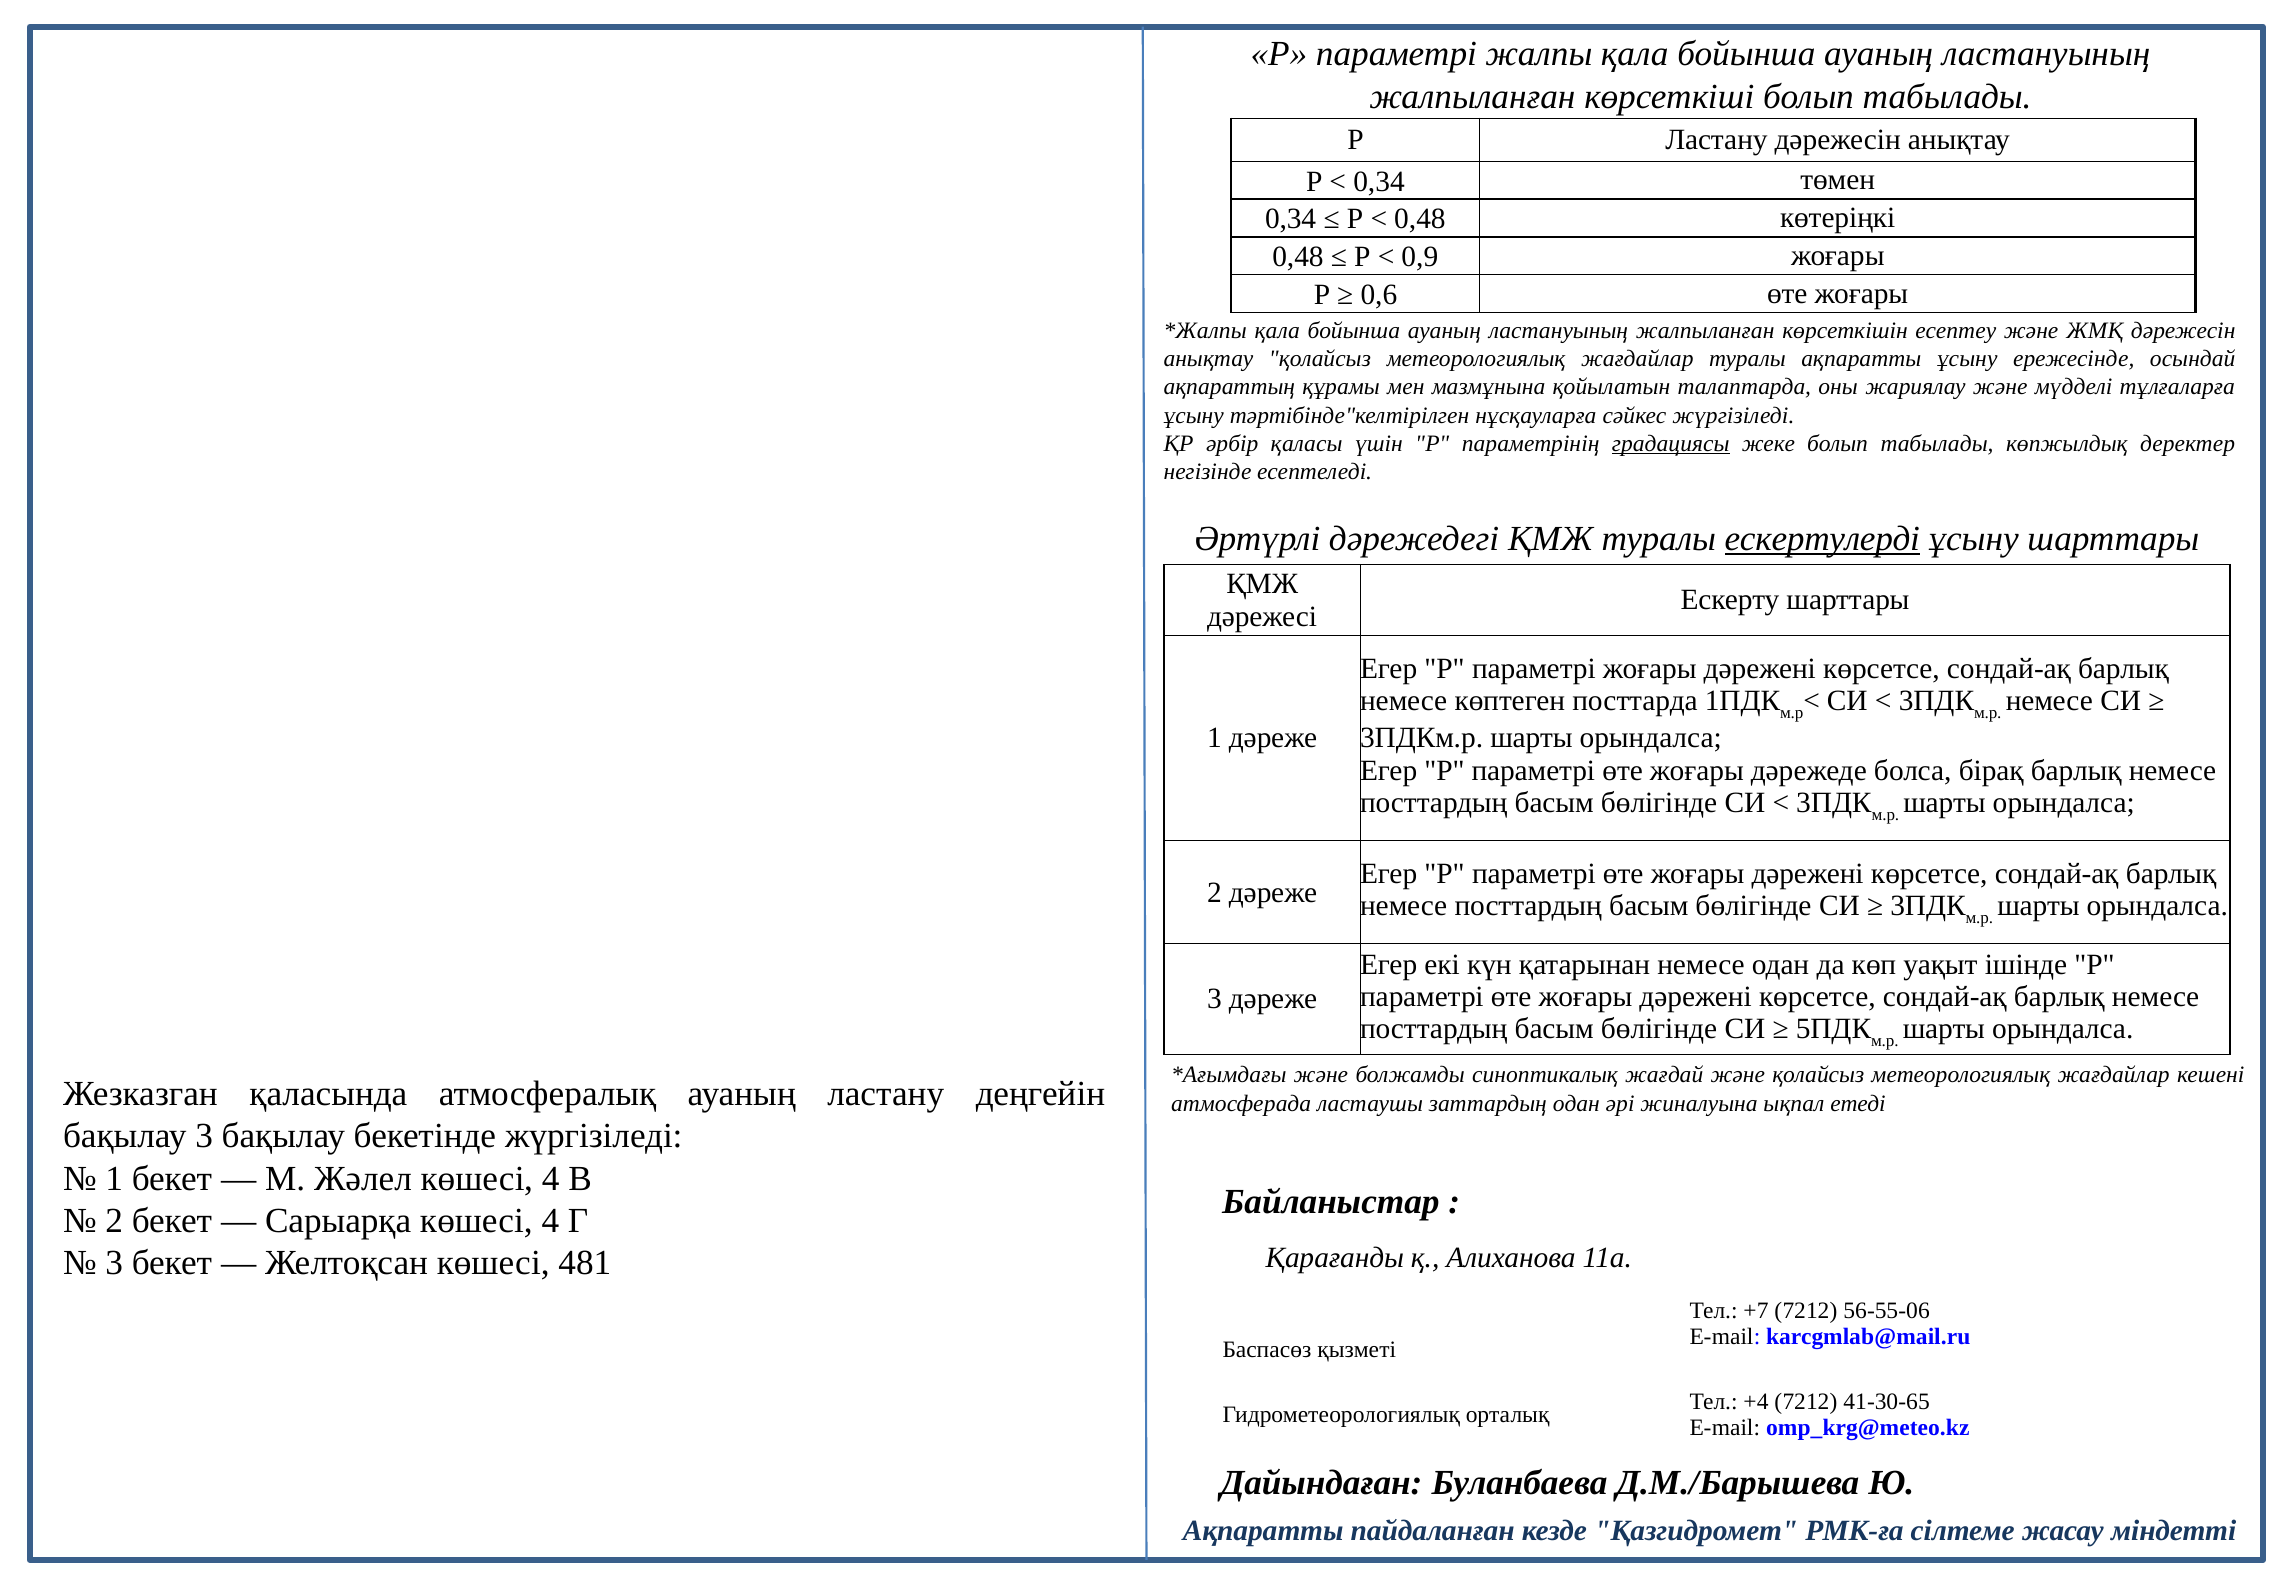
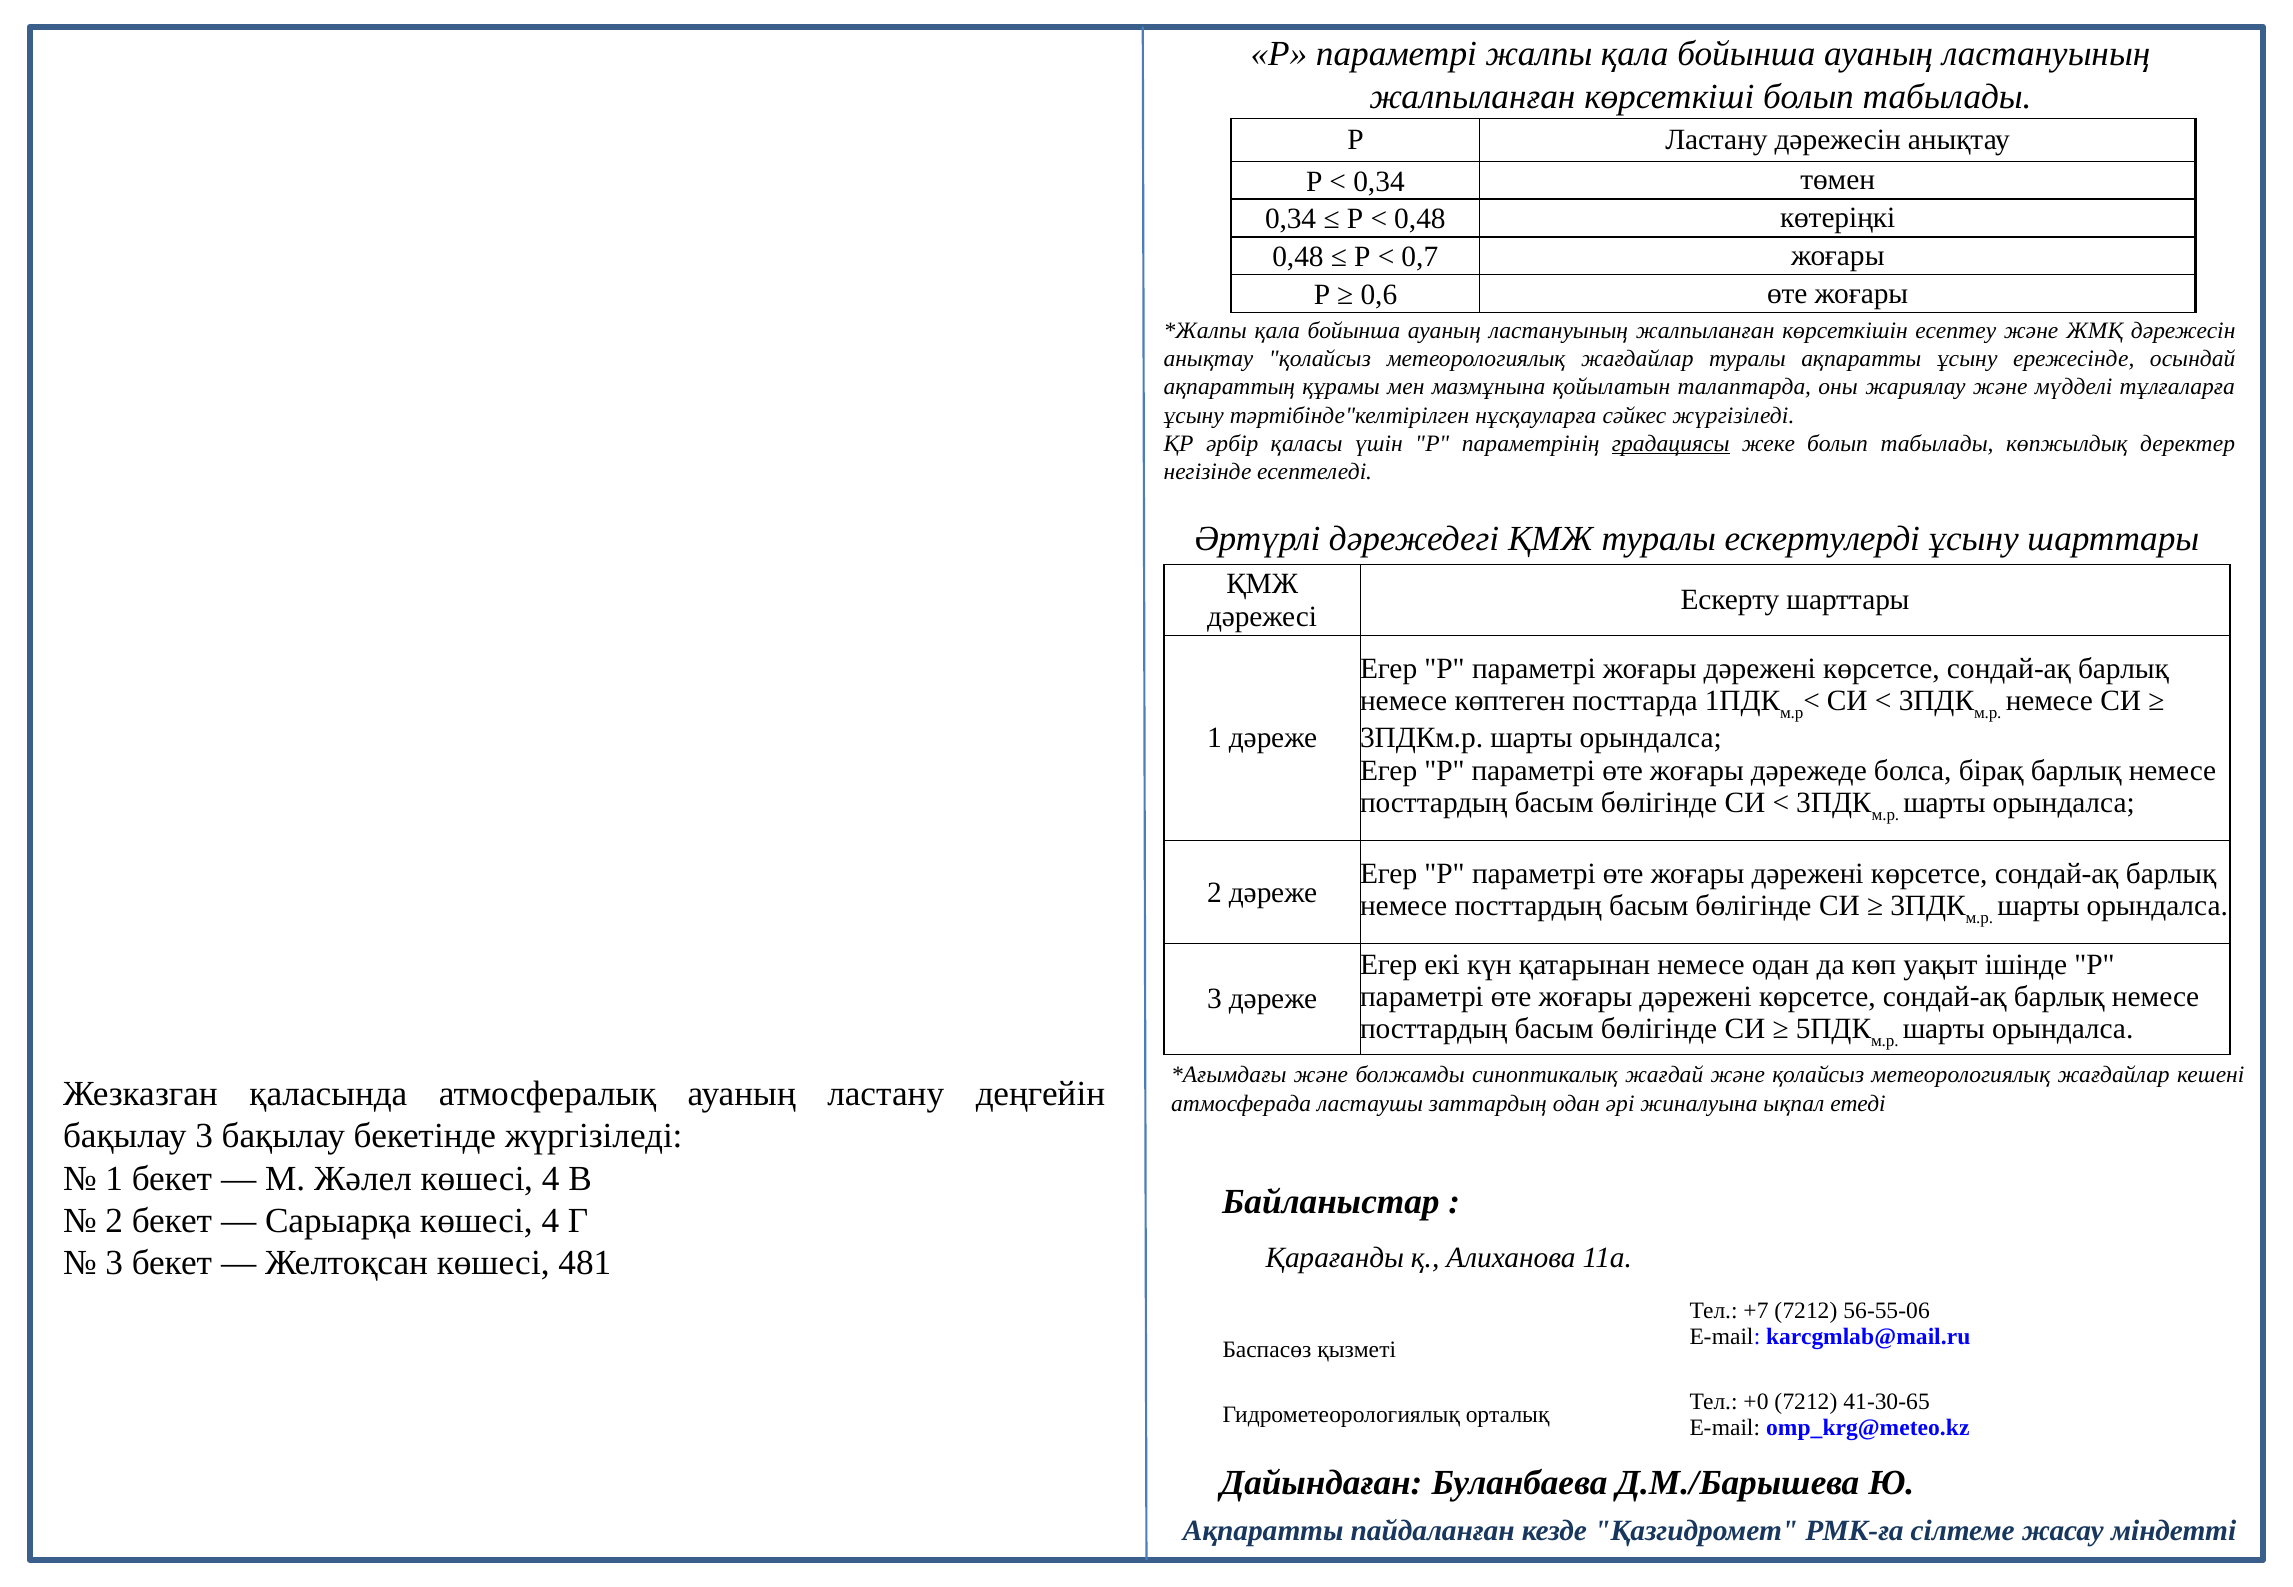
0,9: 0,9 -> 0,7 (1420, 257)
ескертулерді underline: present -> none (1822, 539)
+4: +4 -> +0 (1756, 1402)
